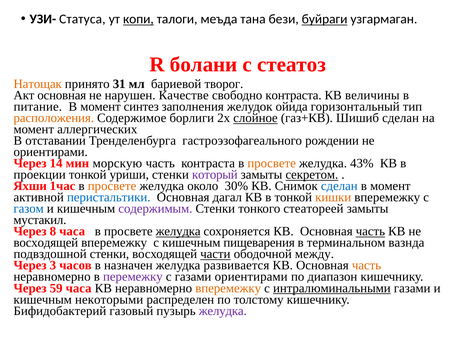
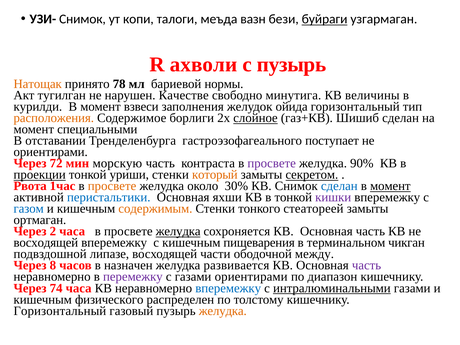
УЗИ- Статуса: Статуса -> Снимок (82, 19)
копи underline: present -> none (138, 19)
тана: тана -> вазн (253, 19)
болани: болани -> ахволи (204, 65)
с стеатоз: стеатоз -> пузырь (292, 65)
31: 31 -> 78 (119, 84)
творог: творог -> нормы (224, 84)
Акт основная: основная -> тугилган (62, 95)
свободно контраста: контраста -> минутига (293, 95)
питание: питание -> курилди (38, 107)
синтез: синтез -> взвеси (141, 107)
аллергических: аллергических -> специальными (97, 129)
рождении: рождении -> поступает (332, 141)
14: 14 -> 72 (56, 163)
просвете colour: orange -> purple (272, 163)
43%: 43% -> 90% (362, 163)
проекции underline: none -> present (40, 175)
который colour: purple -> orange (215, 175)
Яхши: Яхши -> Рвота (30, 186)
момент underline: none -> present (390, 186)
дагал: дагал -> яхши (227, 197)
кишки colour: orange -> purple (333, 197)
содержимым colour: purple -> orange (155, 209)
мустакил: мустакил -> ортмаган (40, 220)
8: 8 -> 2 (53, 231)
часть underline: present -> none (370, 231)
вазнда: вазнда -> чикган (406, 243)
подвздошной стенки: стенки -> липазе (109, 254)
части underline: present -> none (215, 254)
3: 3 -> 8 (53, 265)
часть colour: orange -> purple (367, 265)
59: 59 -> 74 (56, 288)
вперемежку colour: orange -> blue (228, 288)
некоторыми: некоторыми -> физического (109, 299)
Бифидобактерий: Бифидобактерий -> Горизонтальный (60, 311)
желудка colour: purple -> orange (223, 311)
